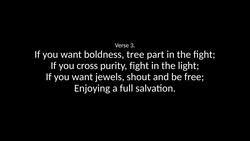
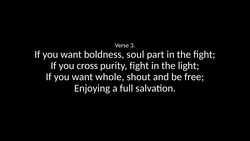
tree: tree -> soul (135, 54)
jewels: jewels -> whole (110, 77)
